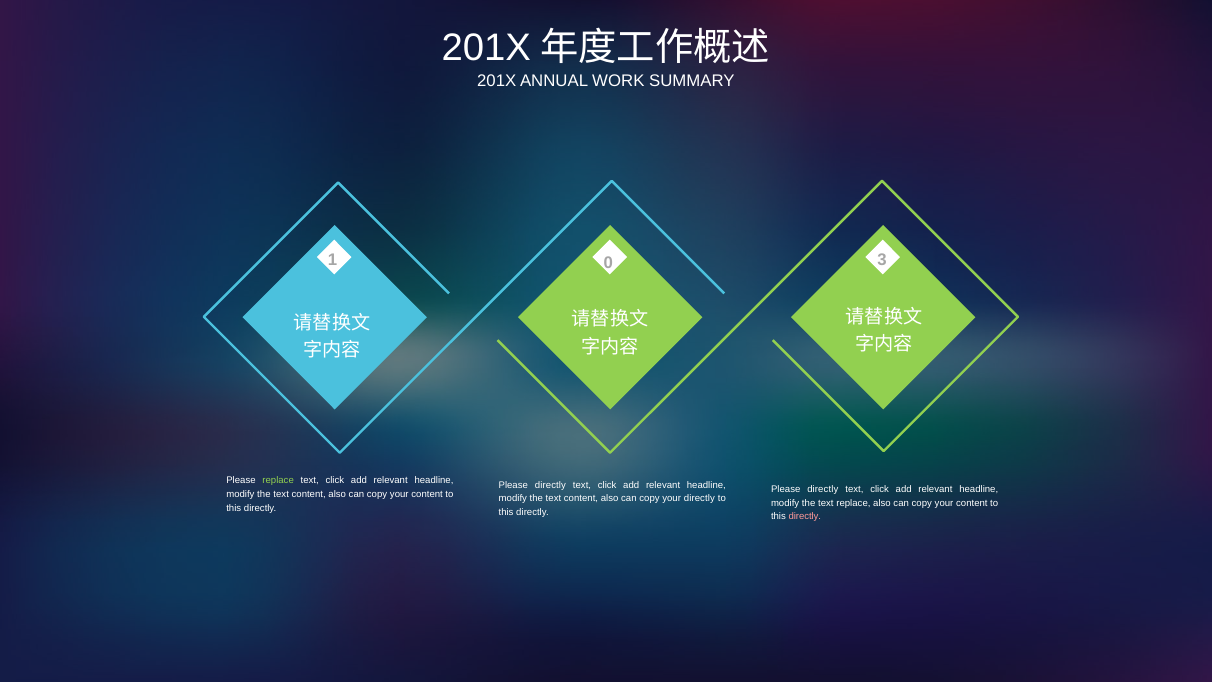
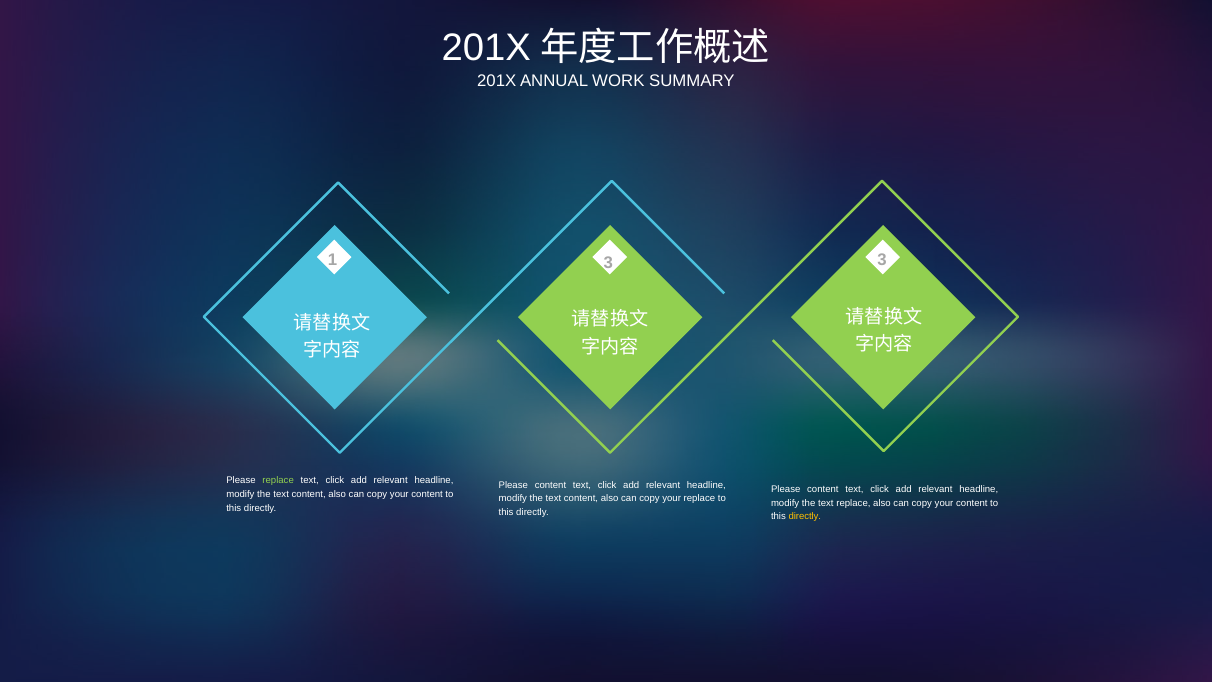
1 0: 0 -> 3 (608, 263)
directly: directly -> content (550, 485)
directly: directly -> content (823, 489)
your directly: directly -> replace (699, 498)
directly colour: pink -> yellow (805, 516)
